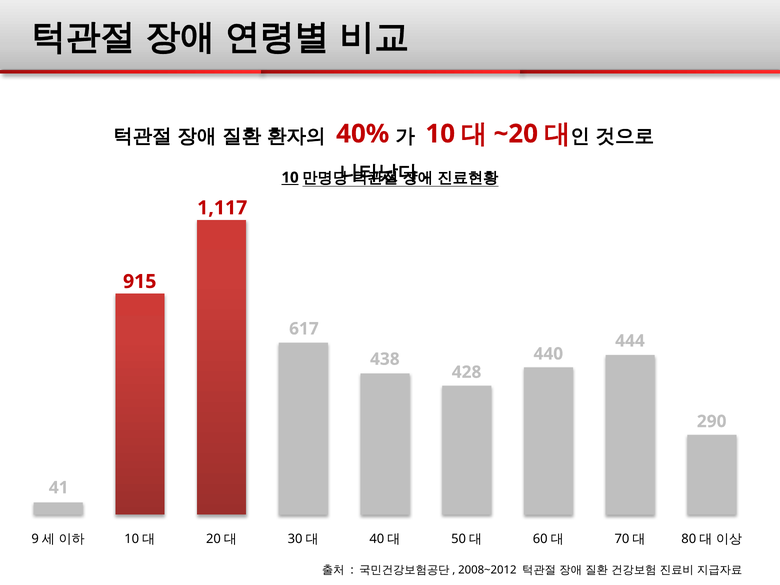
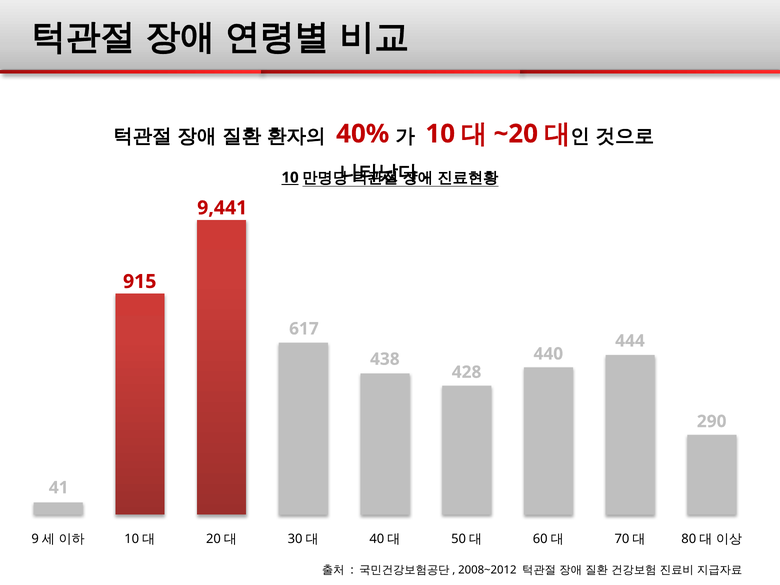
1,117: 1,117 -> 9,441 (222, 208)
